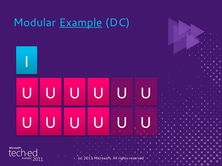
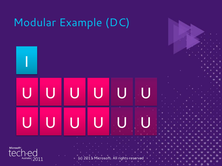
Example underline: present -> none (81, 23)
